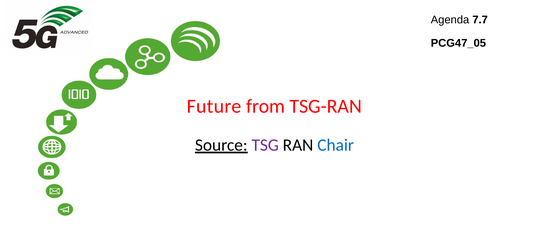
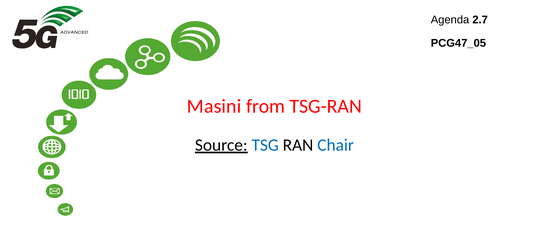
7.7: 7.7 -> 2.7 (480, 20)
Future: Future -> Masini (214, 106)
TSG colour: purple -> blue (265, 145)
